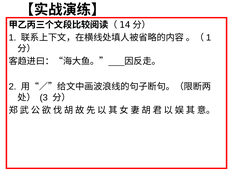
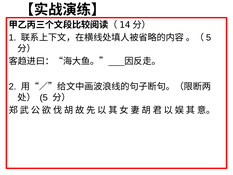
1: 1 -> 5 (209, 38)
3: 3 -> 5 (44, 97)
